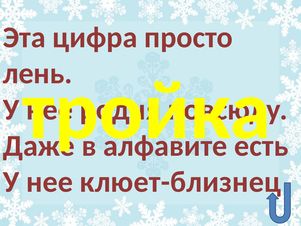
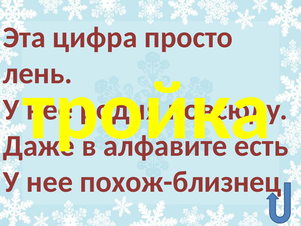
клюет-близнец: клюет-близнец -> похож-близнец (181, 182)
